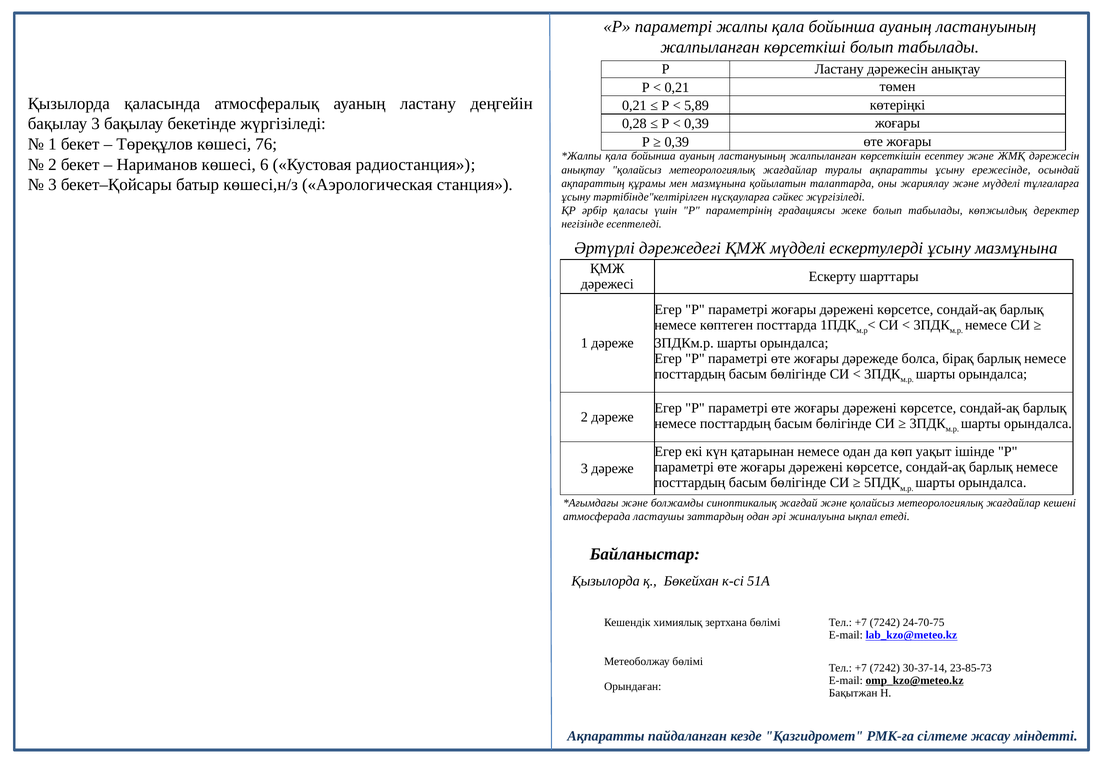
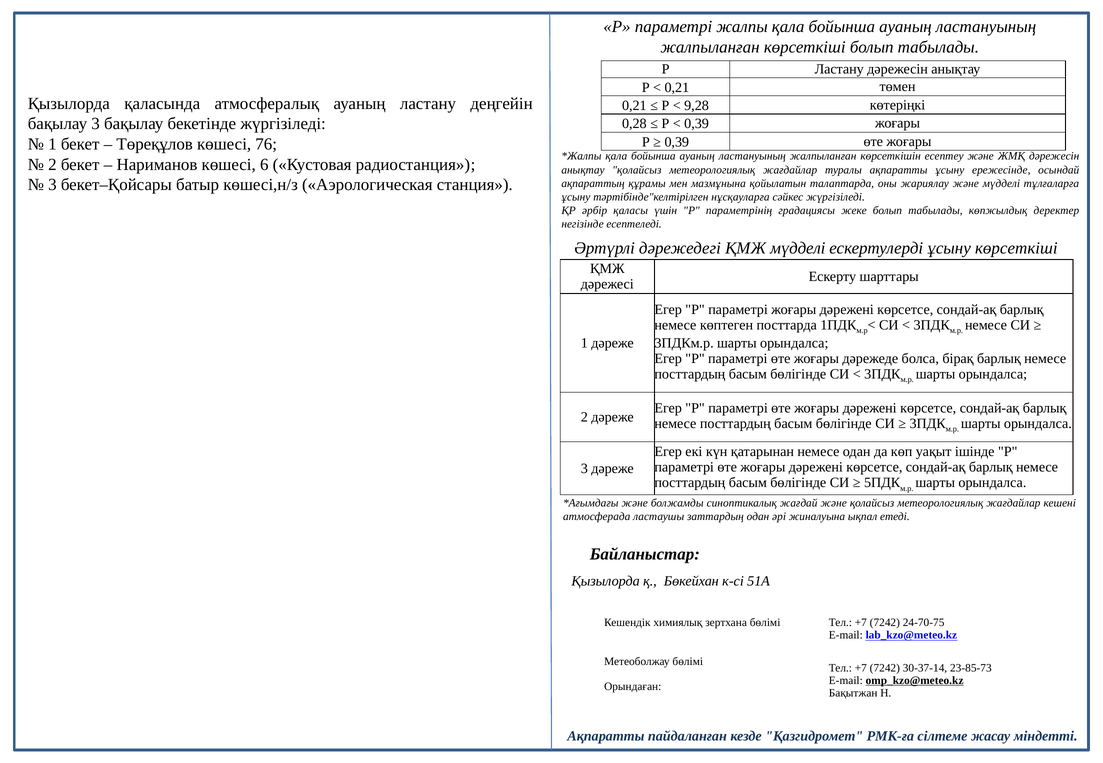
5,89: 5,89 -> 9,28 (697, 106)
ұсыну мазмұнына: мазмұнына -> көрсеткіші (1016, 248)
